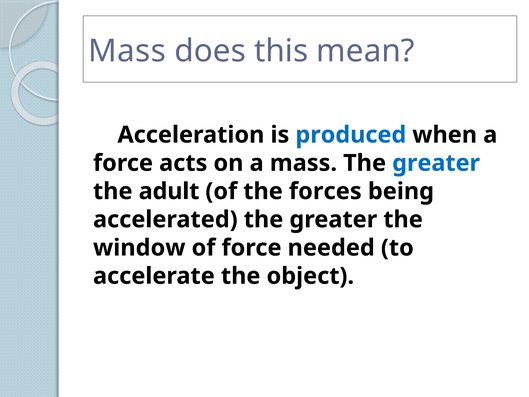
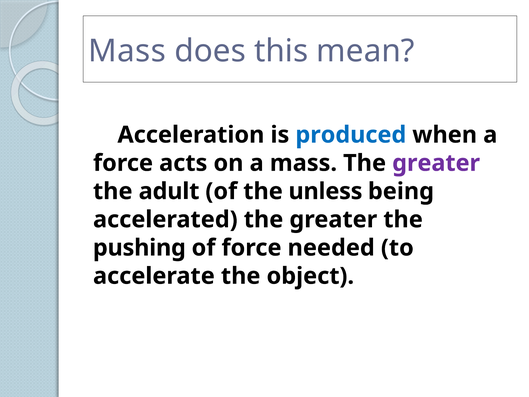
greater colour: blue -> purple (436, 163)
forces: forces -> unless (325, 191)
window: window -> pushing (139, 248)
